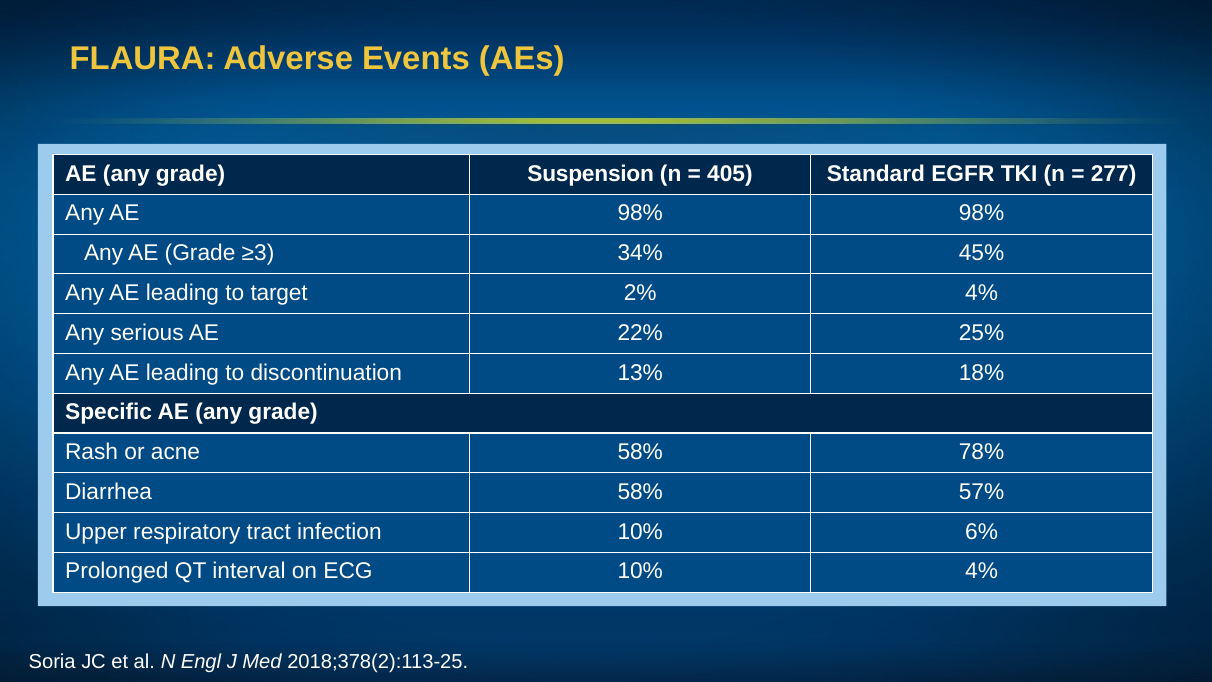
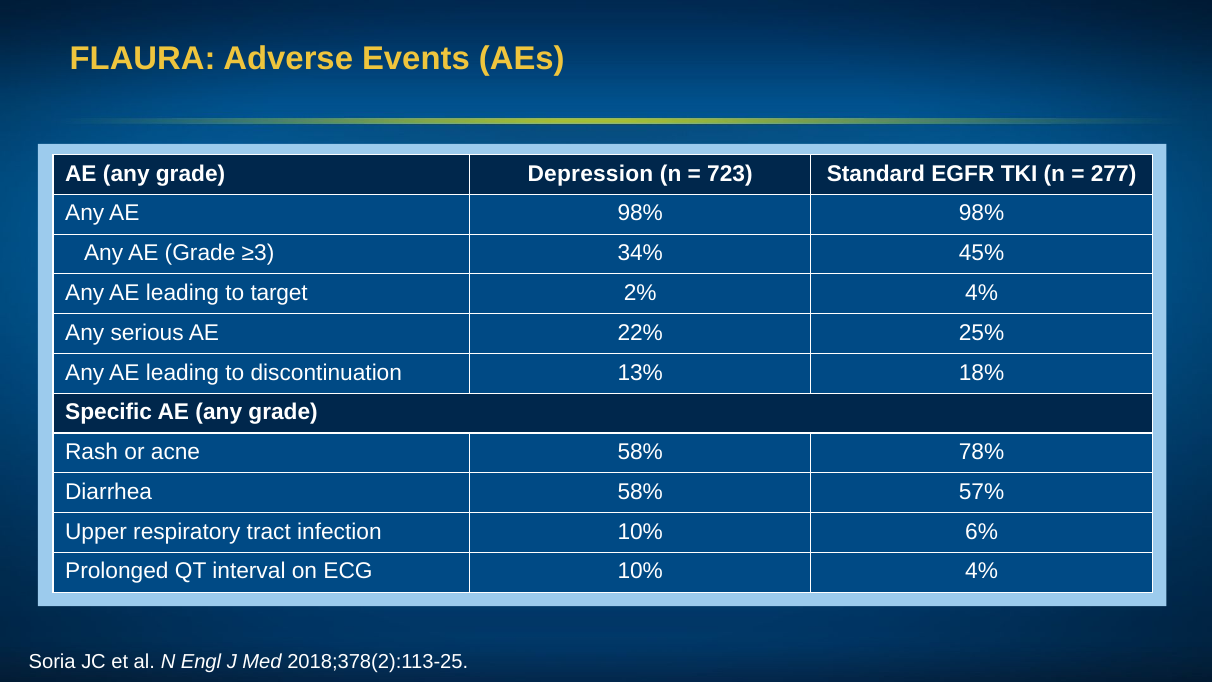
Suspension: Suspension -> Depression (590, 174)
405: 405 -> 723 (730, 174)
